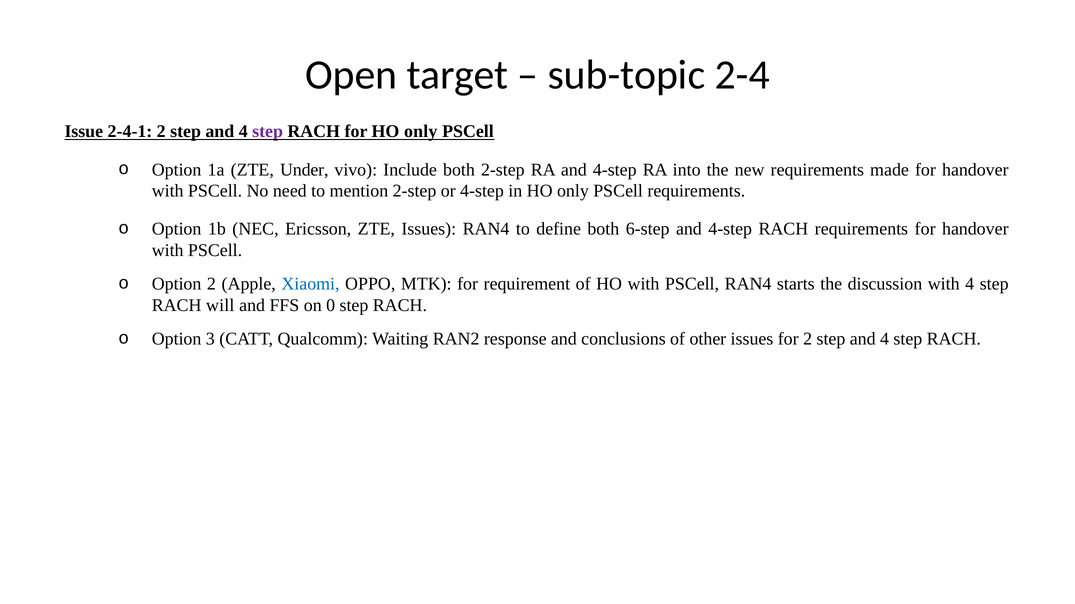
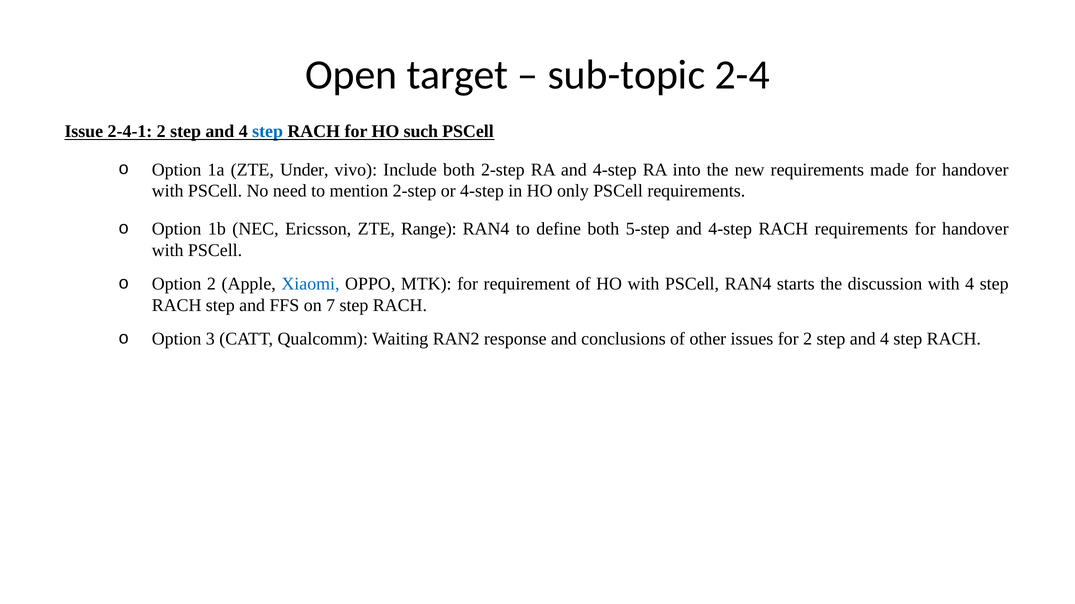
step colour: purple -> blue (268, 132)
for HO only: only -> such (421, 132)
ZTE Issues: Issues -> Range (429, 229)
6-step: 6-step -> 5-step (648, 229)
RACH will: will -> step (220, 306)
0: 0 -> 7 (331, 306)
